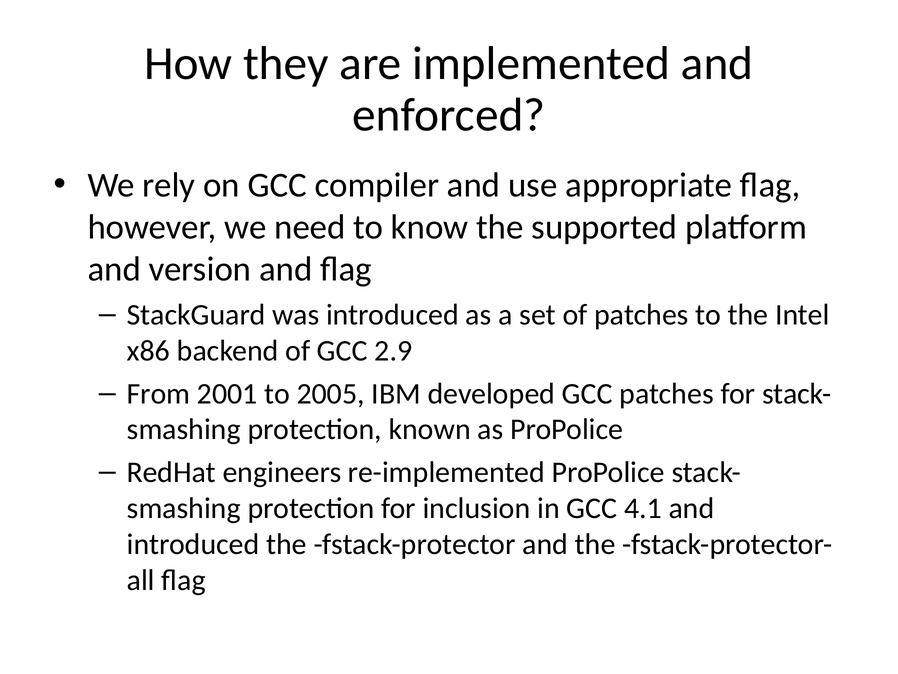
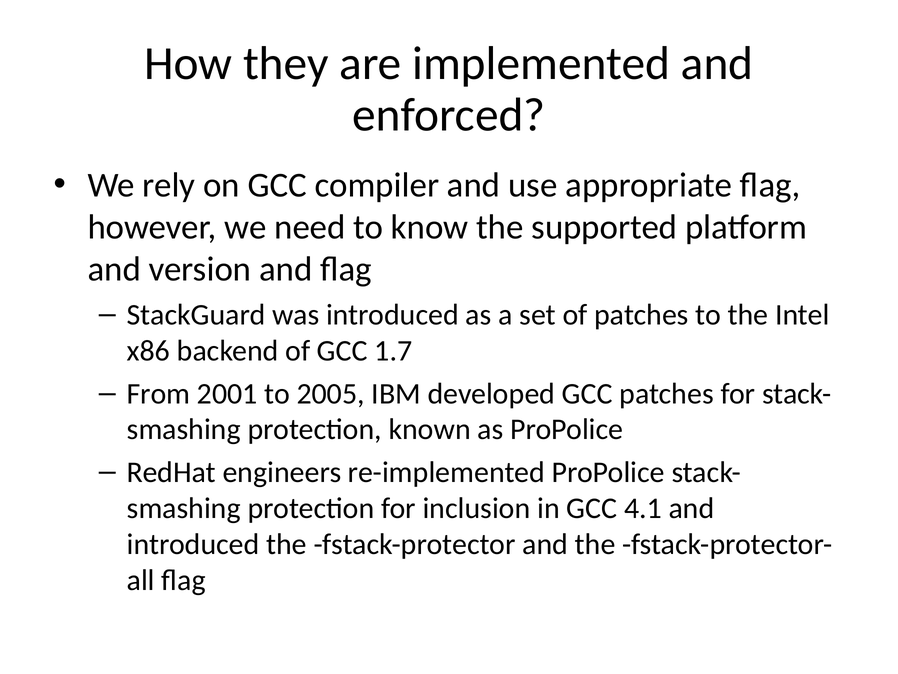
2.9: 2.9 -> 1.7 (393, 350)
